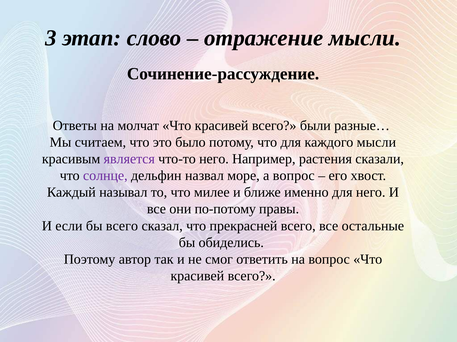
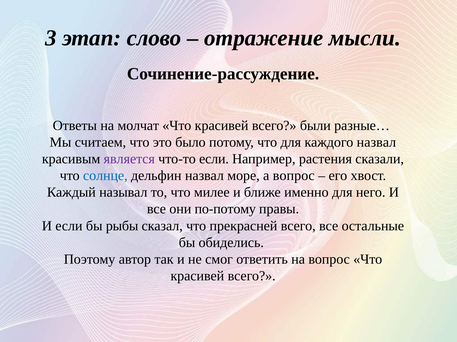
каждого мысли: мысли -> назвал (376, 143)
что-то него: него -> если (214, 159)
солнце colour: purple -> blue (105, 176)
бы всего: всего -> рыбы (122, 226)
